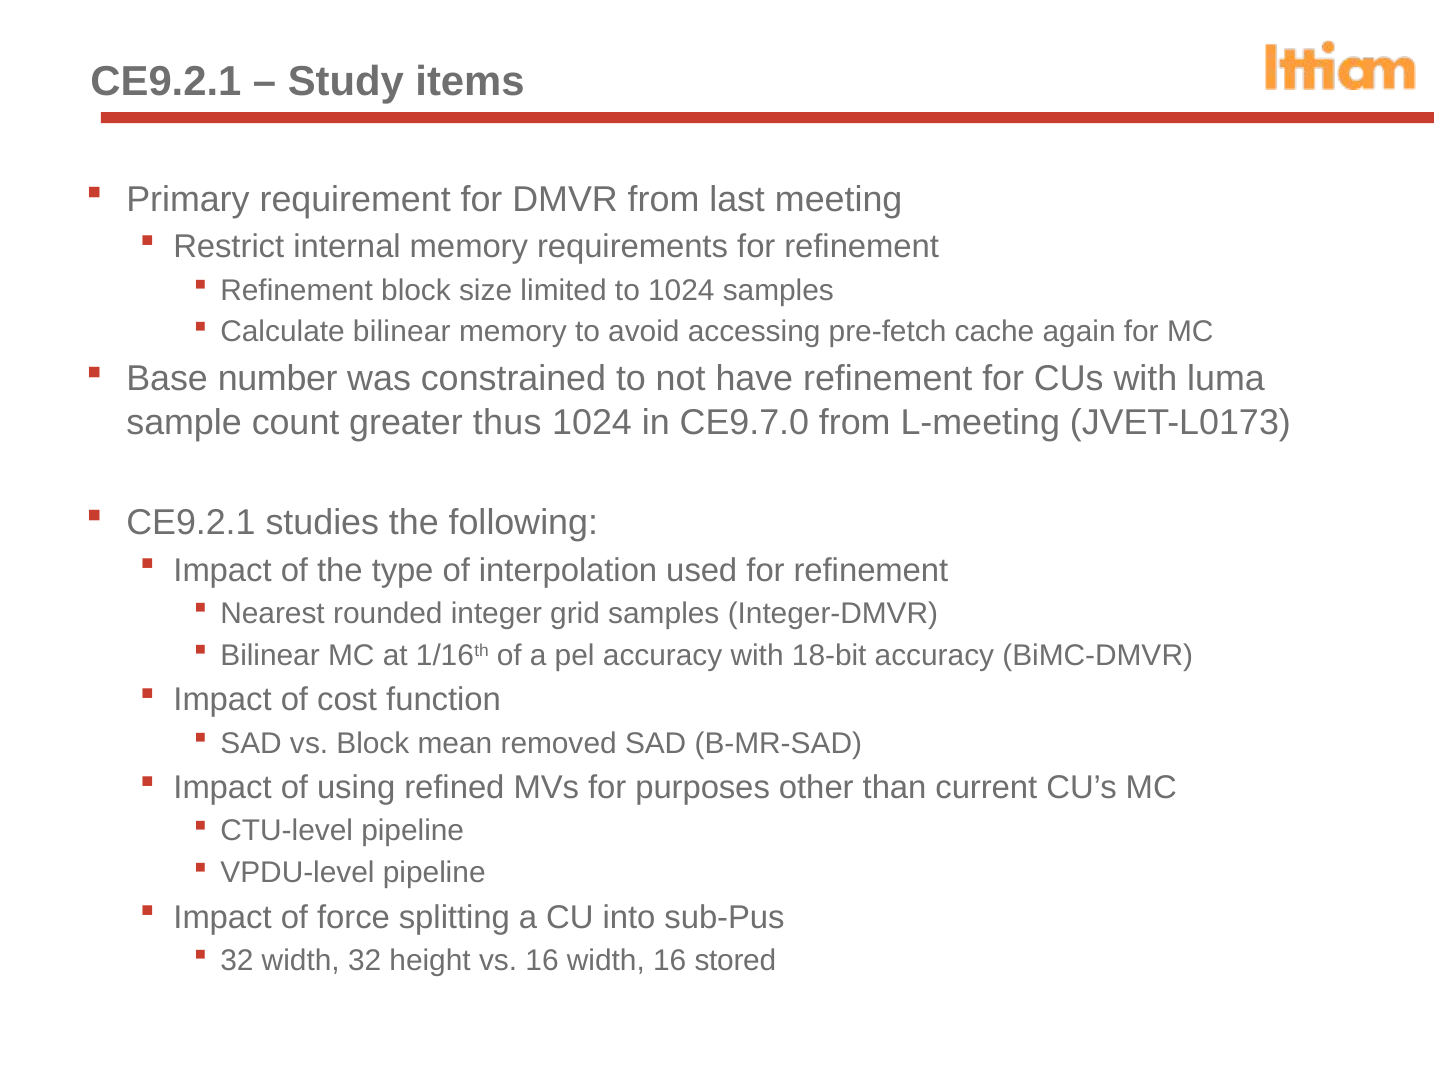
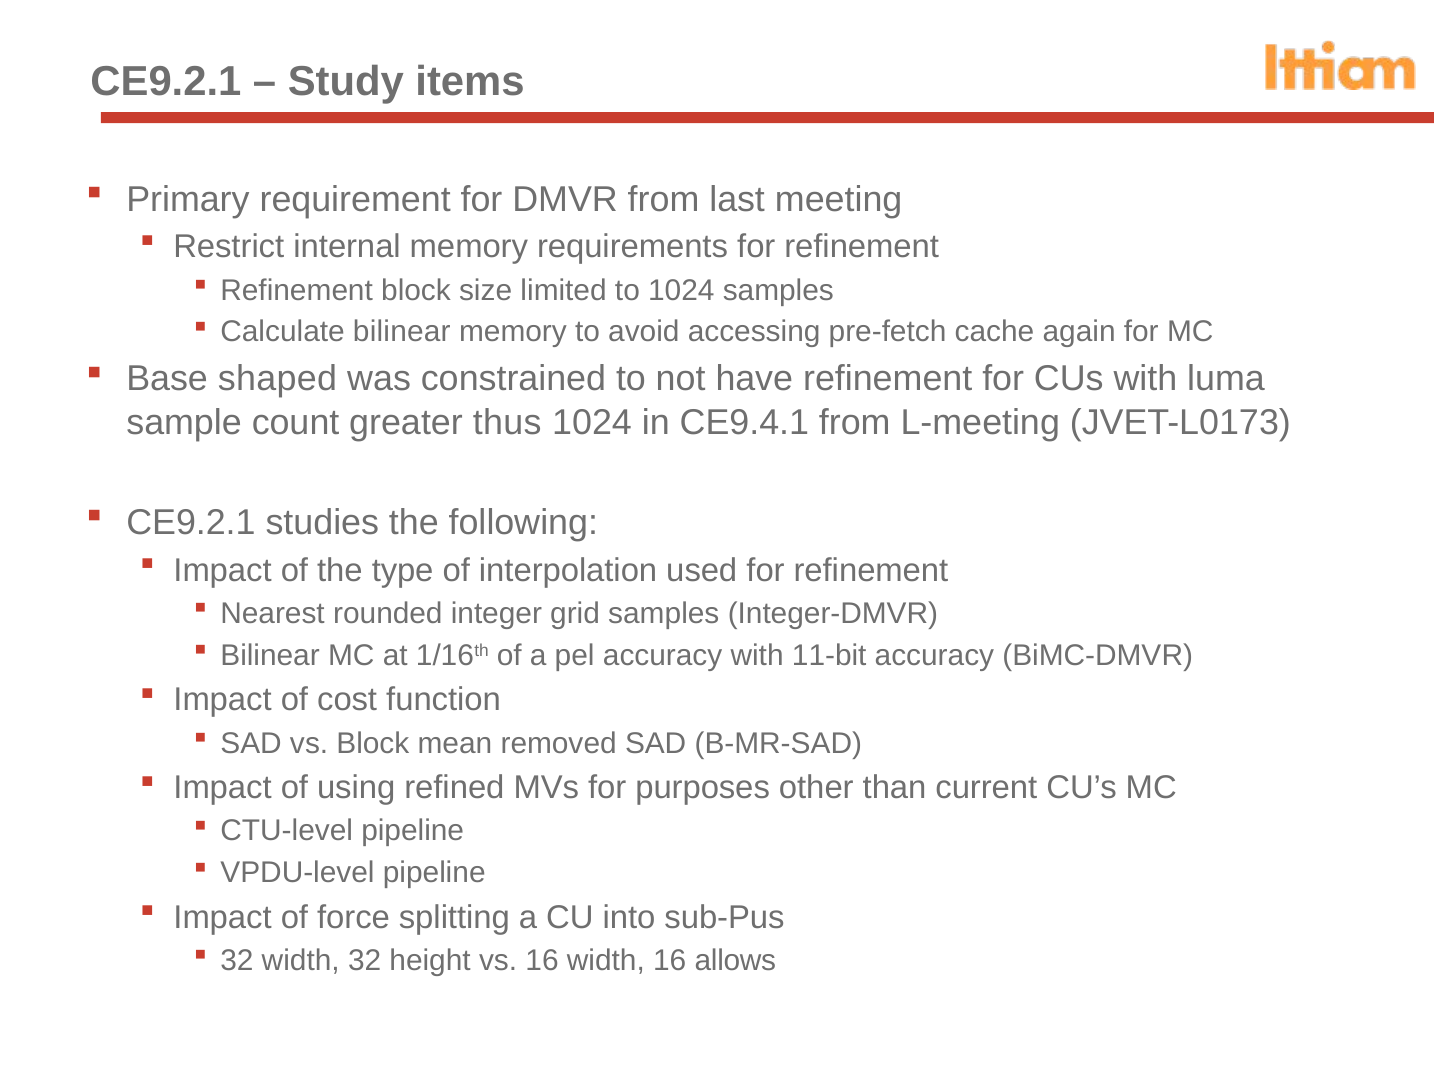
number: number -> shaped (277, 379)
CE9.7.0: CE9.7.0 -> CE9.4.1 (744, 422)
18-bit: 18-bit -> 11-bit (829, 655)
stored: stored -> allows (735, 960)
